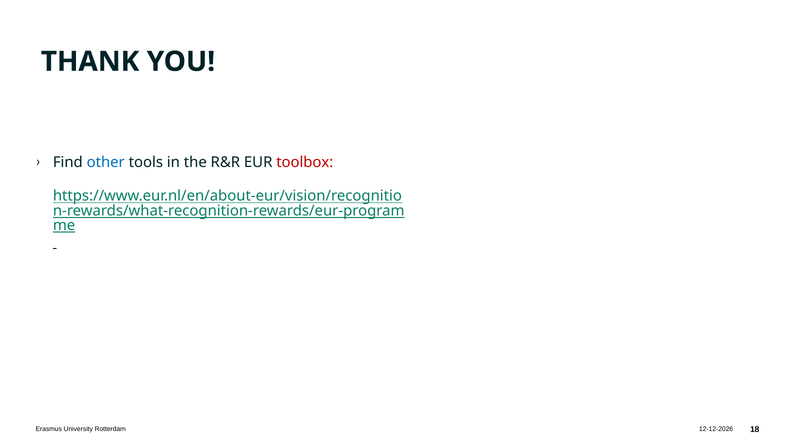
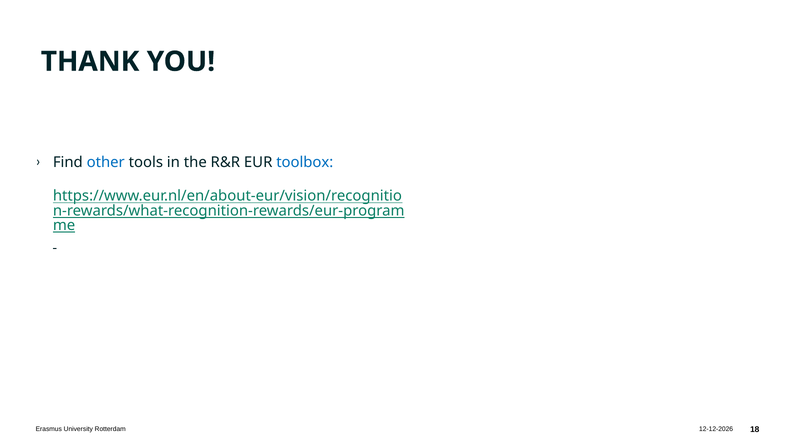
toolbox colour: red -> blue (305, 162)
